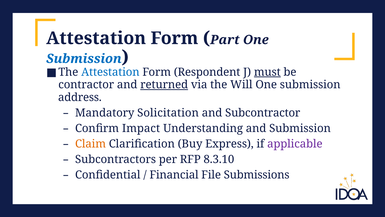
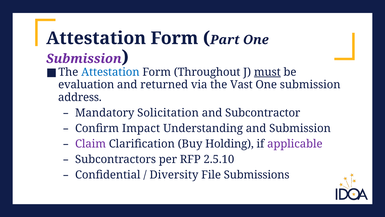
Submission colour: blue -> purple (84, 59)
Respondent: Respondent -> Throughout (207, 72)
contractor: contractor -> evaluation (86, 85)
returned underline: present -> none (164, 85)
Will: Will -> Vast (241, 85)
Claim colour: orange -> purple (91, 144)
Express: Express -> Holding (230, 144)
8.3.10: 8.3.10 -> 2.5.10 (219, 159)
Financial: Financial -> Diversity (174, 174)
